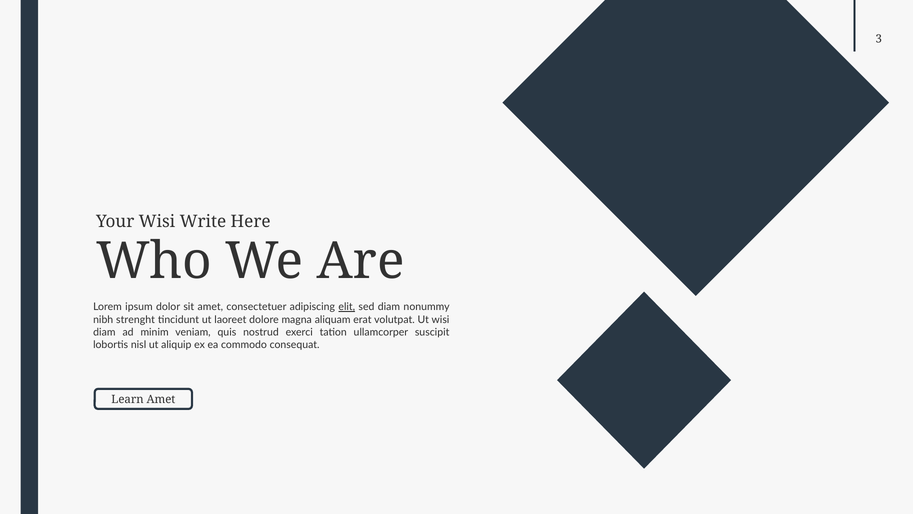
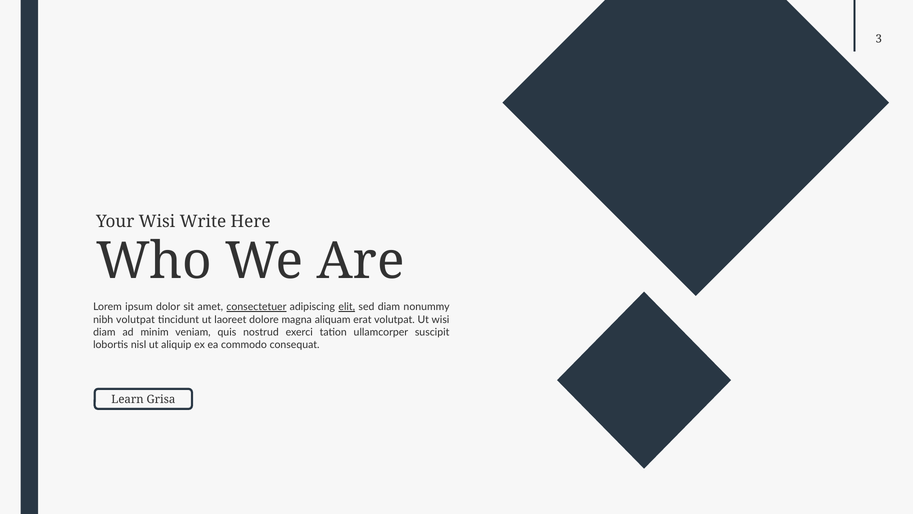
consectetuer underline: none -> present (256, 307)
nibh strenght: strenght -> volutpat (135, 319)
Learn Amet: Amet -> Grisa (161, 399)
